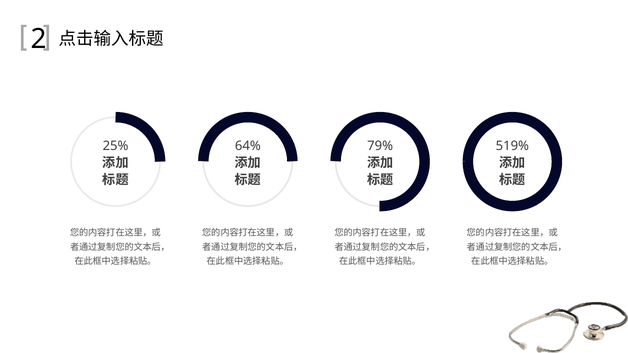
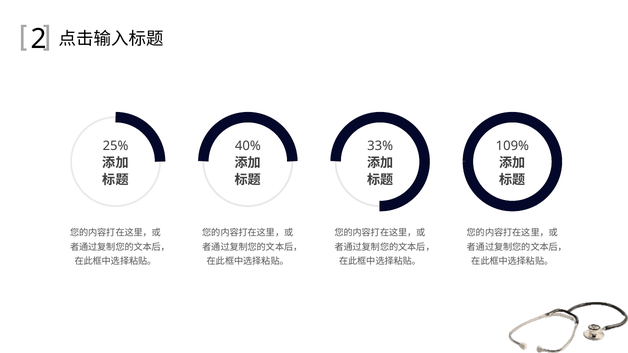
64%: 64% -> 40% (248, 146)
79%: 79% -> 33% (380, 146)
519%: 519% -> 109% (512, 146)
